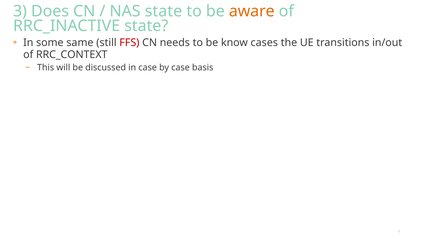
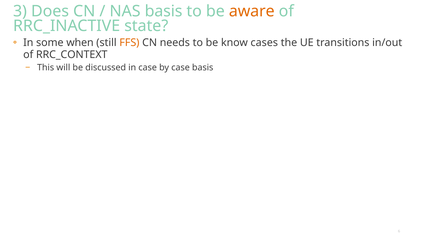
NAS state: state -> basis (164, 11)
same: same -> when (80, 43)
FFS colour: red -> orange (129, 43)
